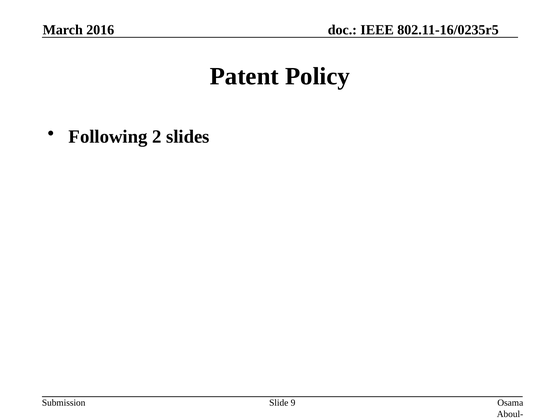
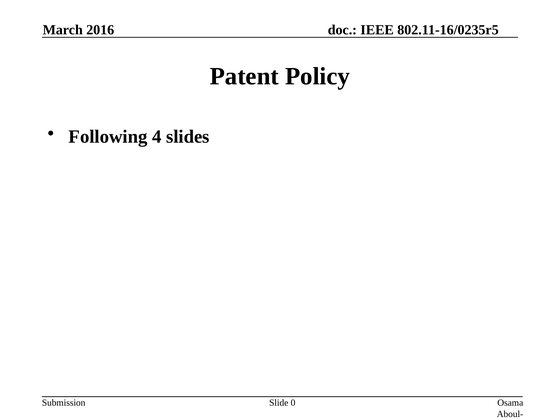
2: 2 -> 4 (157, 137)
9: 9 -> 0 (293, 403)
